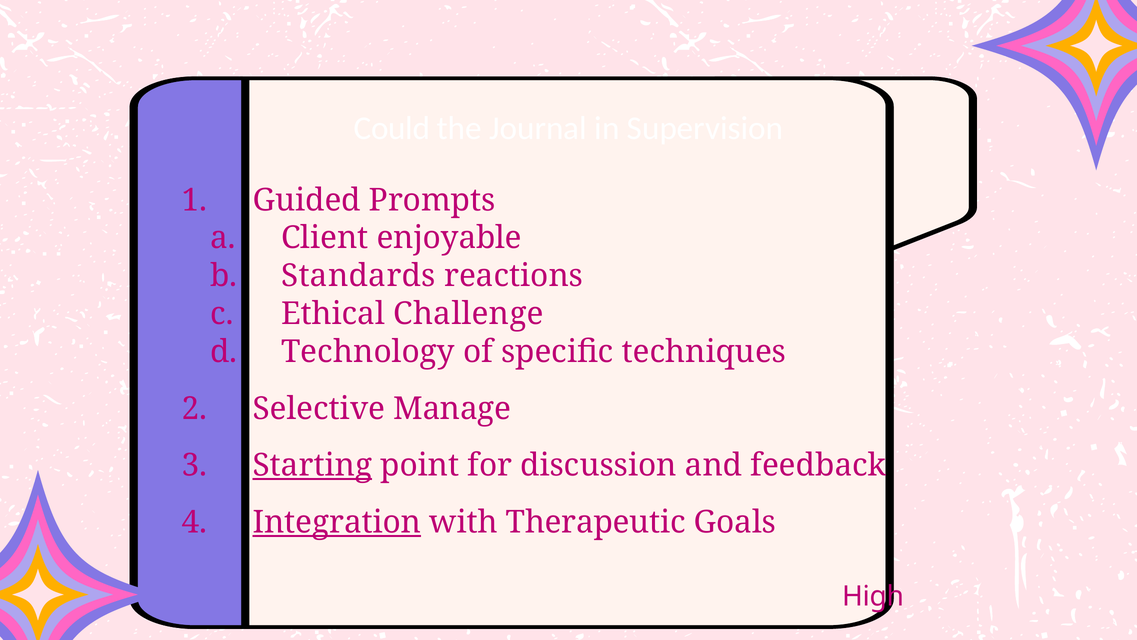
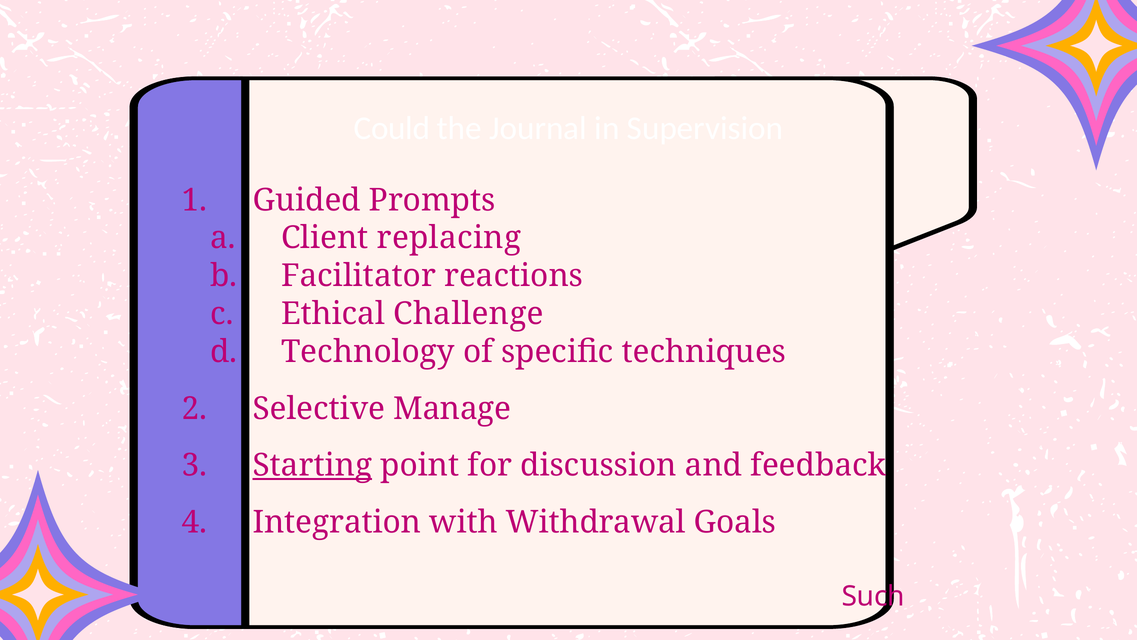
enjoyable: enjoyable -> replacing (449, 238)
Standards: Standards -> Facilitator (359, 276)
Integration underline: present -> none (337, 522)
Therapeutic: Therapeutic -> Withdrawal (596, 522)
High: High -> Such (873, 596)
